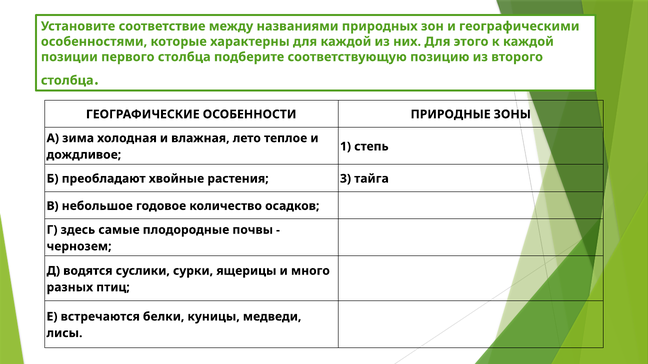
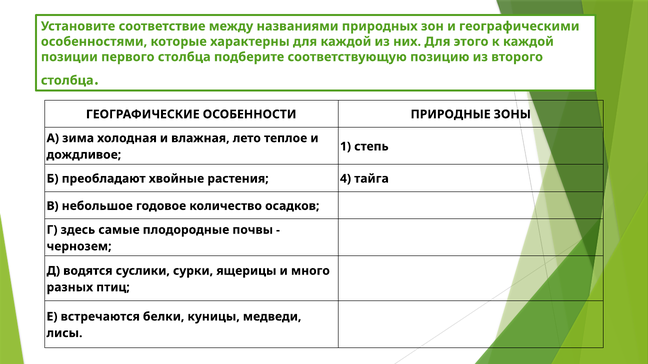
3: 3 -> 4 (346, 179)
